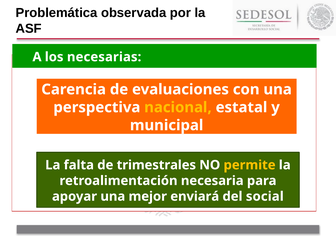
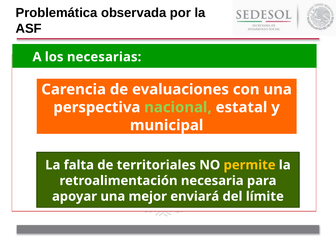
nacional colour: yellow -> light green (178, 107)
trimestrales: trimestrales -> territoriales (156, 165)
social: social -> límite (265, 196)
